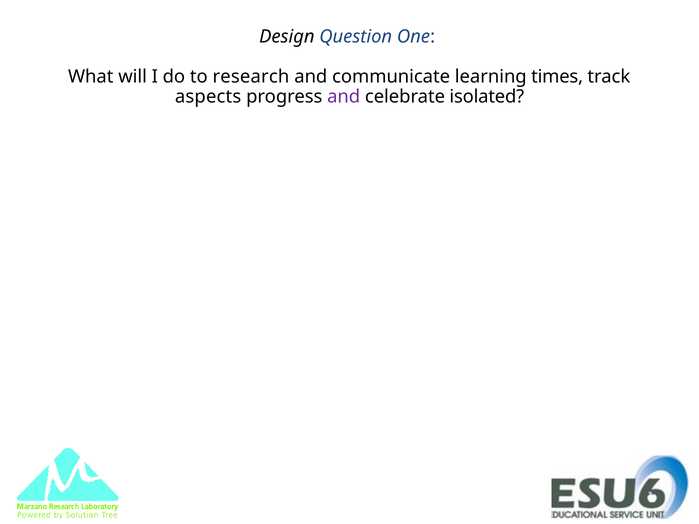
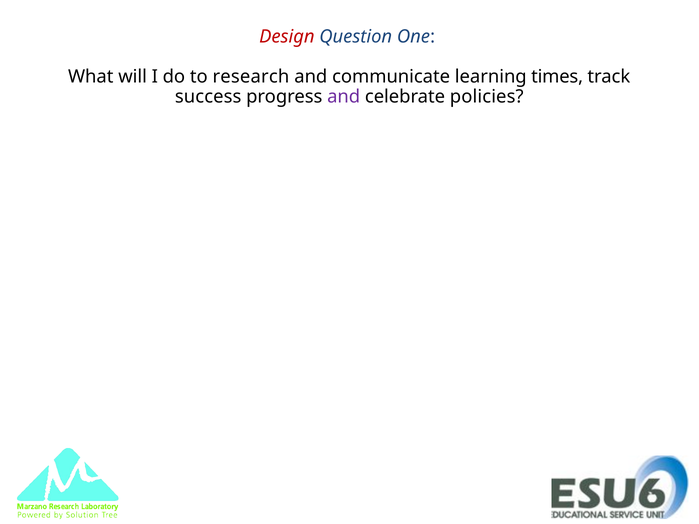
Design colour: black -> red (287, 37)
aspects: aspects -> success (208, 97)
isolated: isolated -> policies (487, 97)
